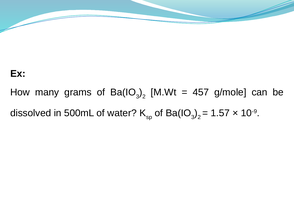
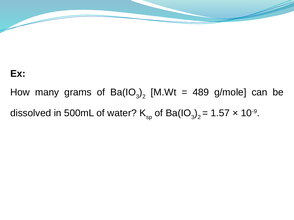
457: 457 -> 489 (201, 92)
